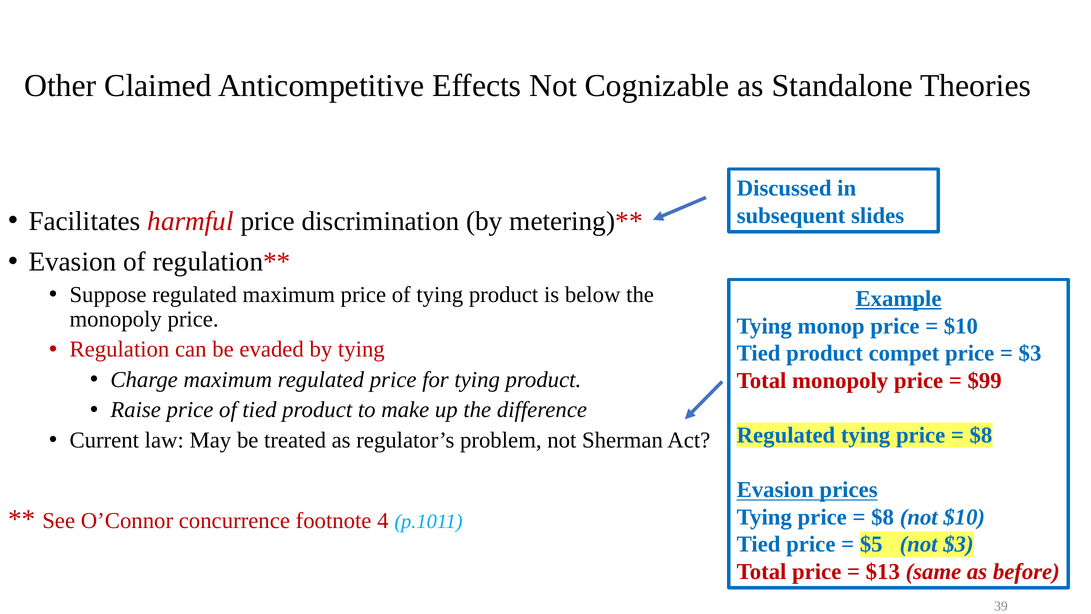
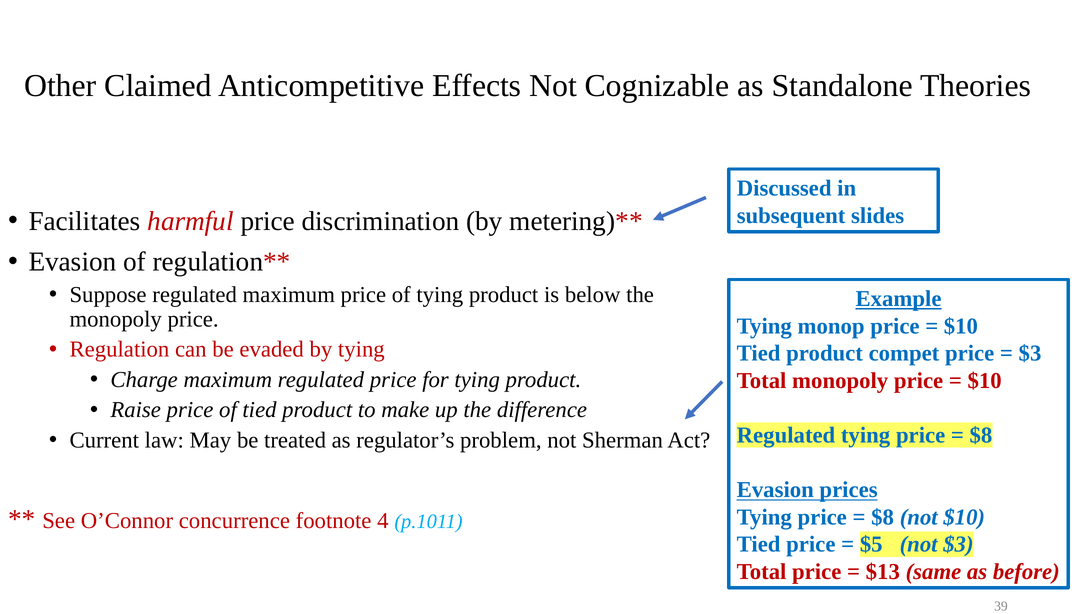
$99: $99 -> $10 (985, 380)
